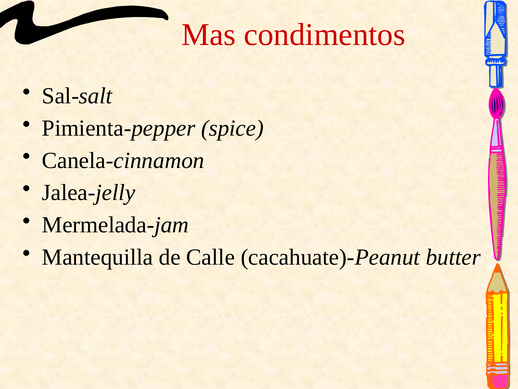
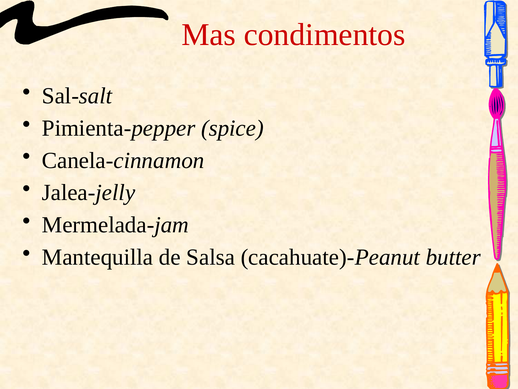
Calle: Calle -> Salsa (211, 257)
